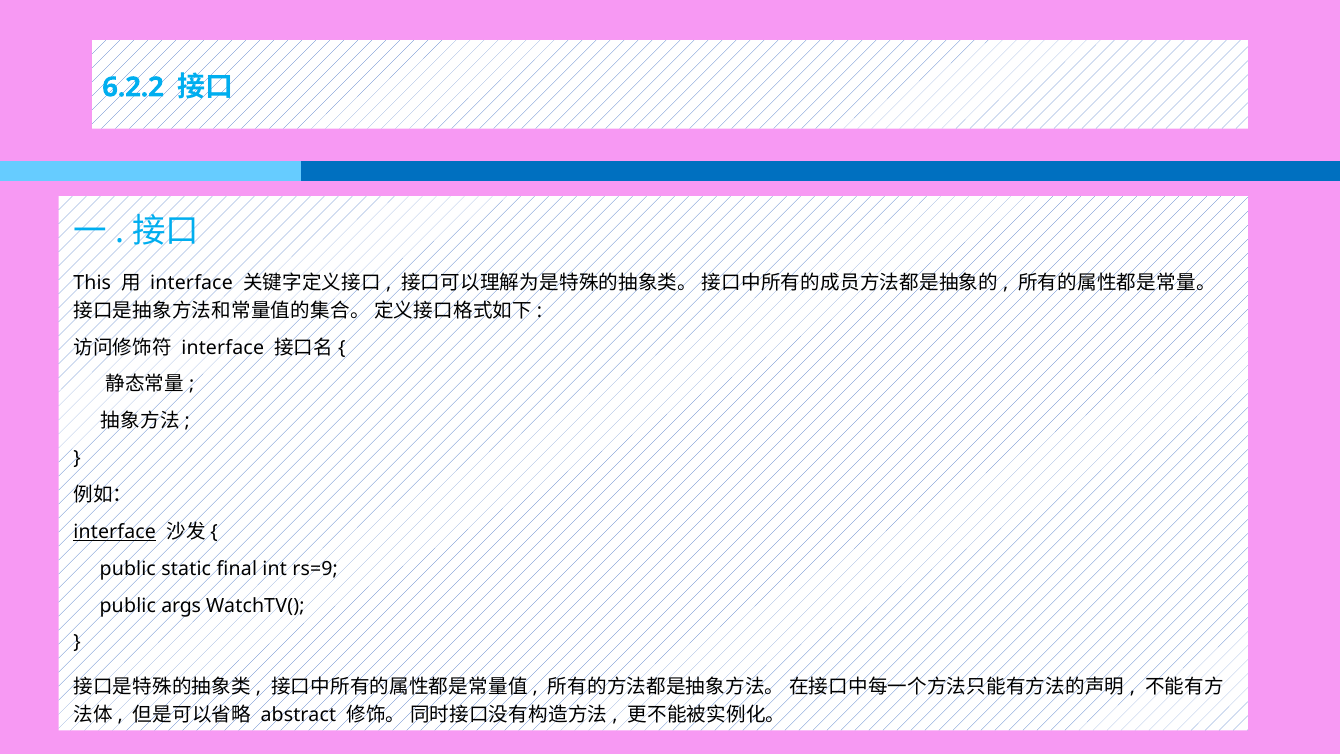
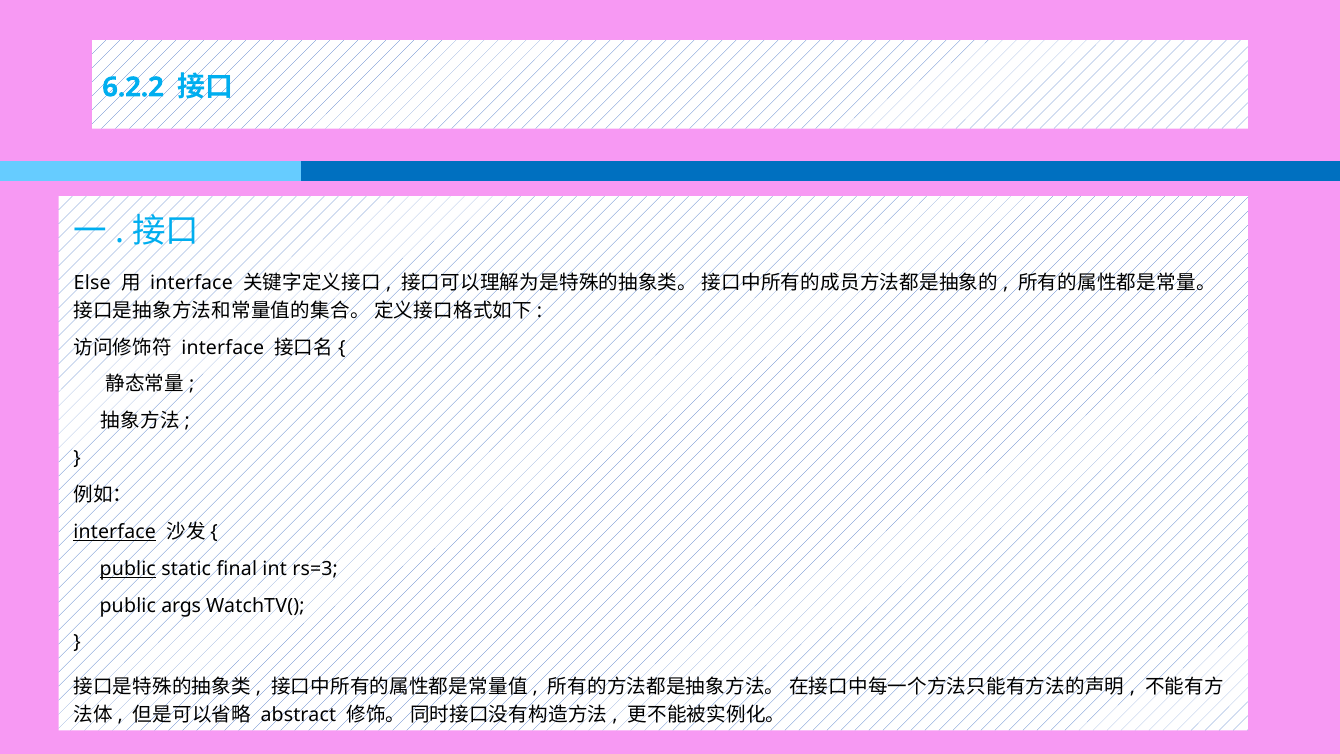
This: This -> Else (92, 283)
public underline: none -> present (128, 569)
rs=9: rs=9 -> rs=3 (315, 569)
